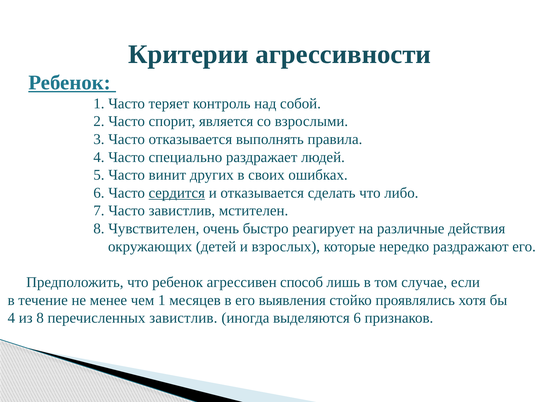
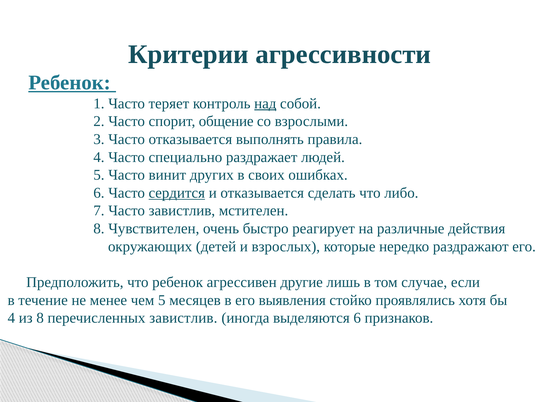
над underline: none -> present (265, 104)
является: является -> общение (226, 121)
способ: способ -> другие (302, 282)
чем 1: 1 -> 5 (162, 300)
